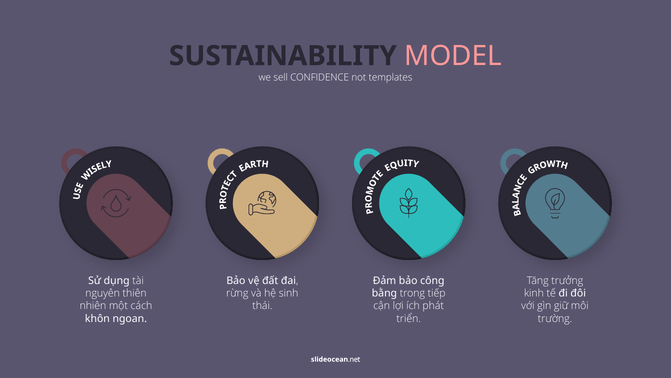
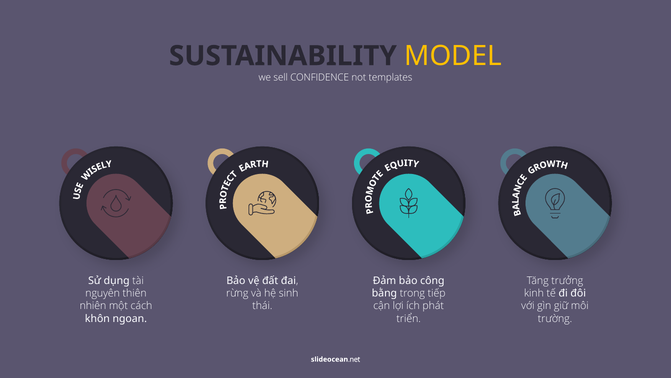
MODEL colour: pink -> yellow (453, 56)
